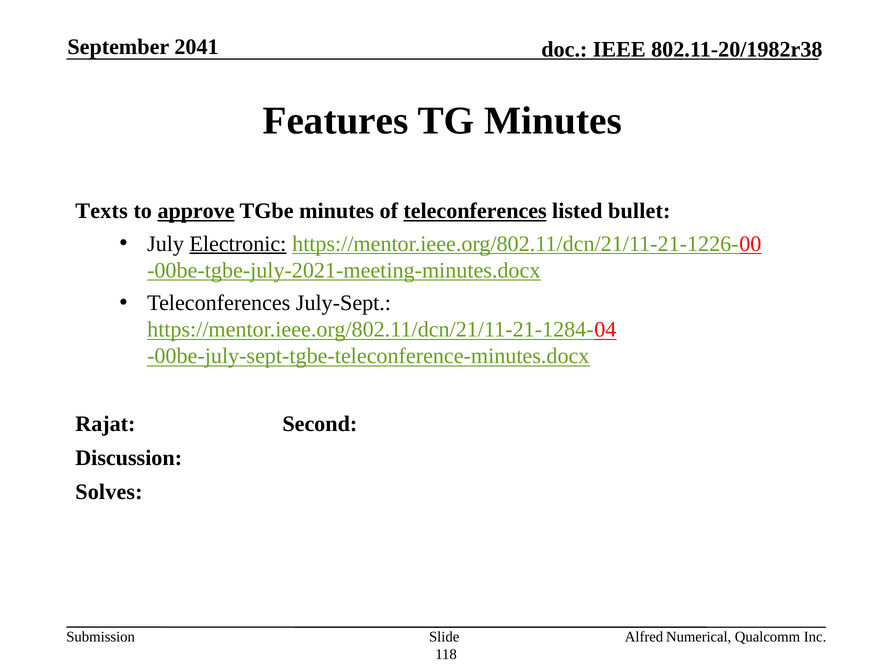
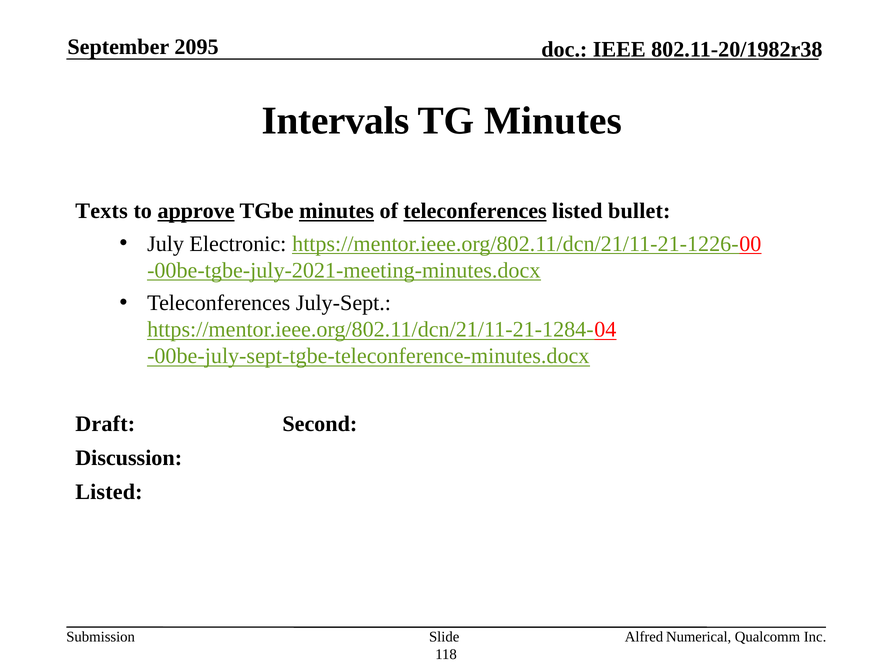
2041: 2041 -> 2095 (197, 47)
Features: Features -> Intervals (336, 121)
minutes underline: none -> present (337, 211)
Electronic underline: present -> none (238, 244)
Rajat: Rajat -> Draft (105, 424)
Solves: Solves -> Listed (109, 492)
